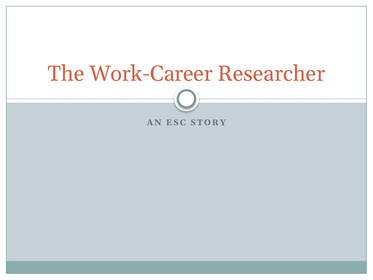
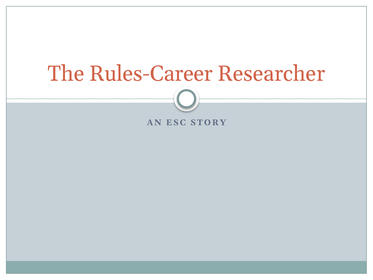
Work-Career: Work-Career -> Rules-Career (151, 74)
